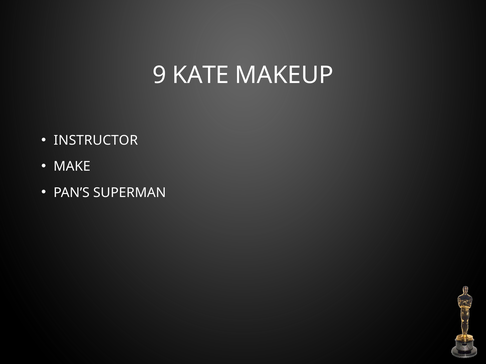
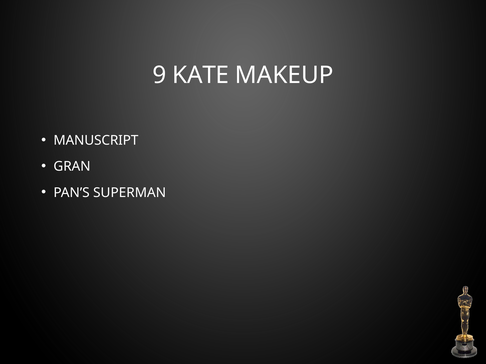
INSTRUCTOR: INSTRUCTOR -> MANUSCRIPT (96, 141)
MAKE: MAKE -> GRAN (72, 167)
